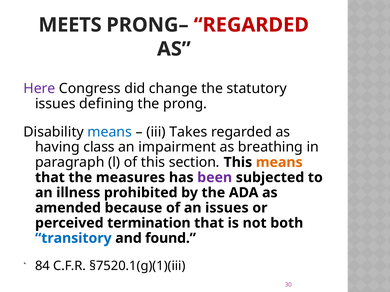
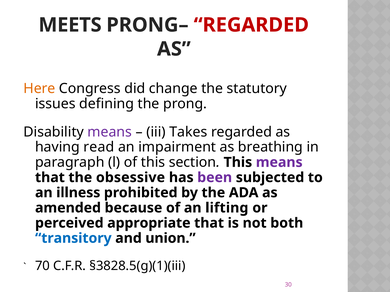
Here colour: purple -> orange (39, 89)
means colour: blue -> purple (110, 132)
class: class -> read (99, 147)
means colour: orange -> purple (279, 163)
measures: measures -> obsessive (130, 178)
an issues: issues -> lifting (227, 208)
termination: termination -> appropriate (149, 223)
found: found -> union (171, 239)
84: 84 -> 70 (42, 266)
§7520.1(g)(1)(iii: §7520.1(g)(1)(iii -> §3828.5(g)(1)(iii (137, 266)
